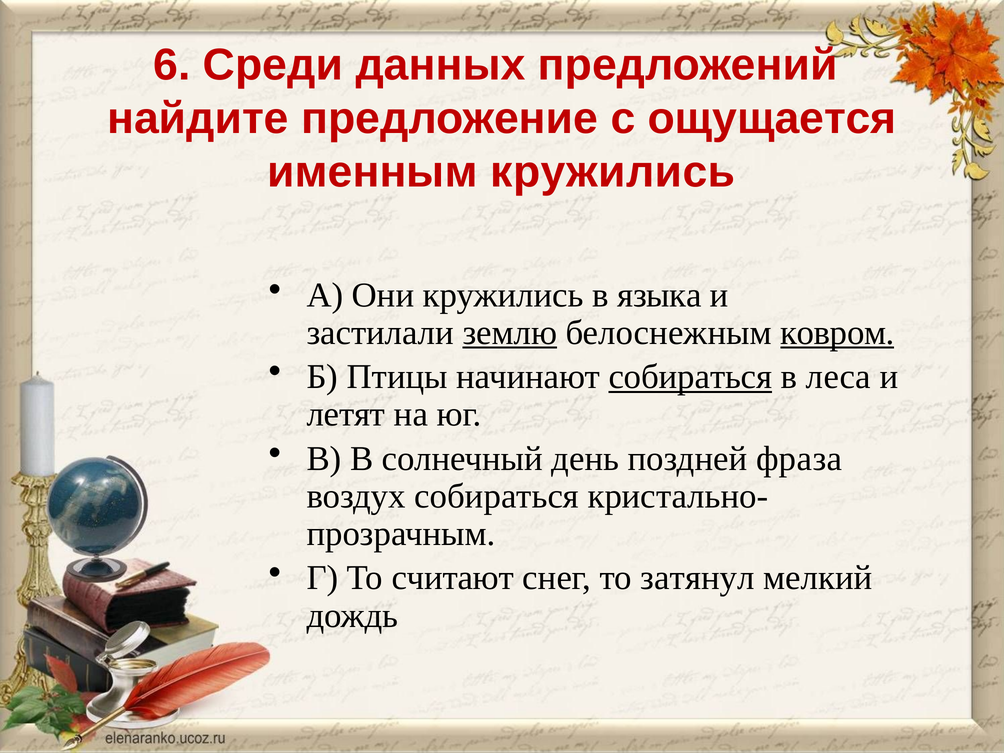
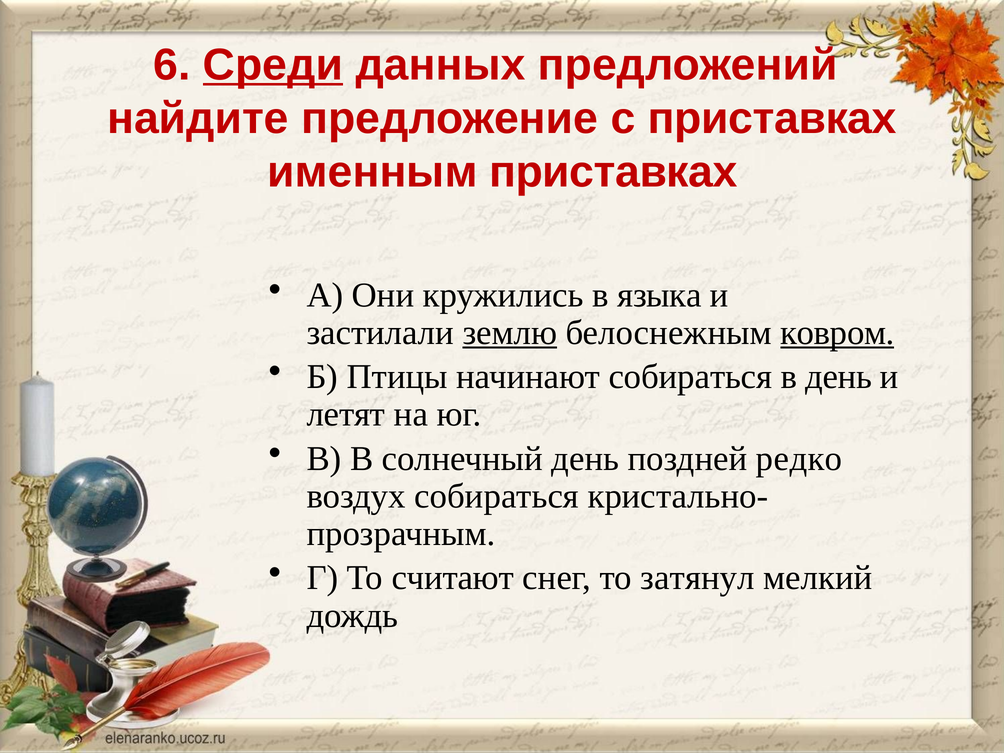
Среди underline: none -> present (273, 65)
с ощущается: ощущается -> приставках (772, 119)
именным кружились: кружились -> приставках (613, 172)
собираться underline: present -> none (690, 377)
в леса: леса -> день (839, 377)
фраза: фраза -> редко (799, 459)
